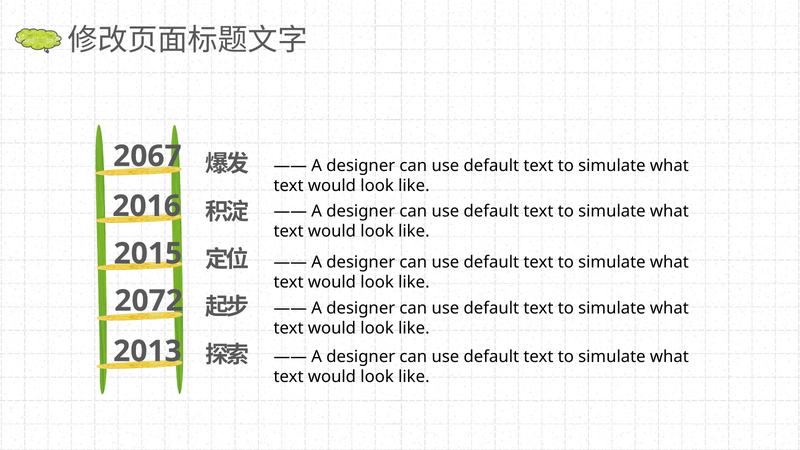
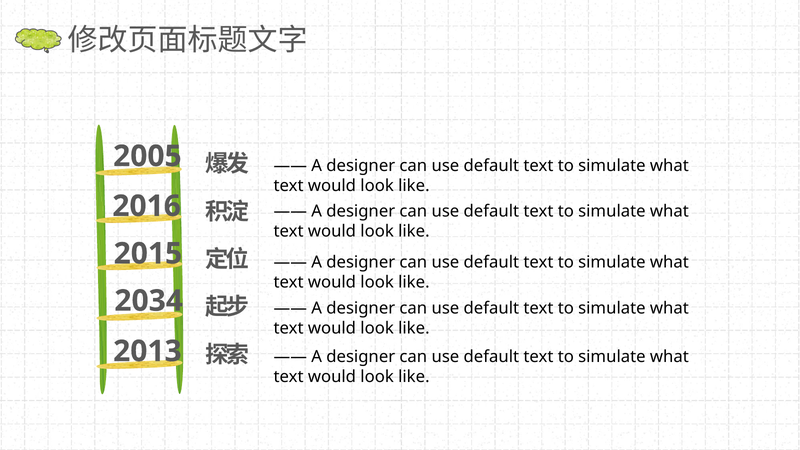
2067: 2067 -> 2005 (147, 156)
2072: 2072 -> 2034 (149, 301)
